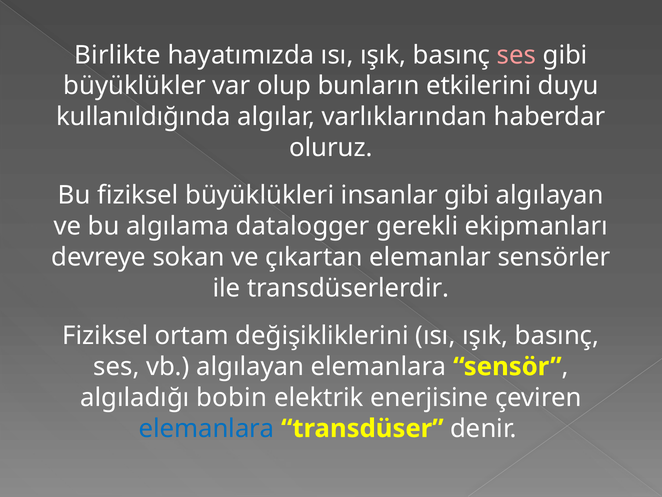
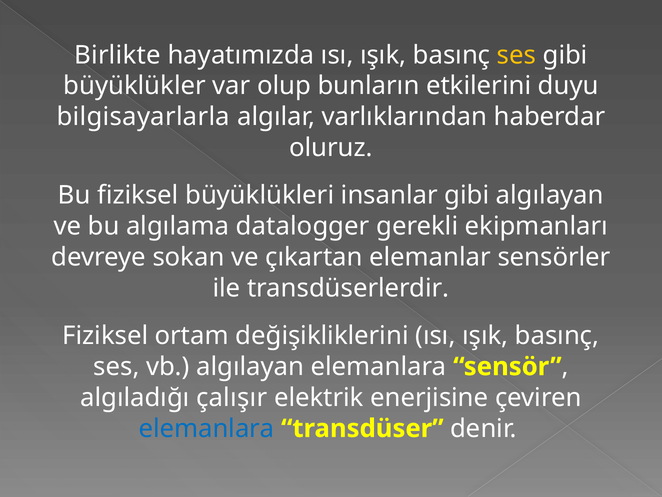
ses colour: pink -> yellow (516, 55)
kullanıldığında: kullanıldığında -> bilgisayarlarla (143, 117)
bobin: bobin -> çalışır (232, 397)
